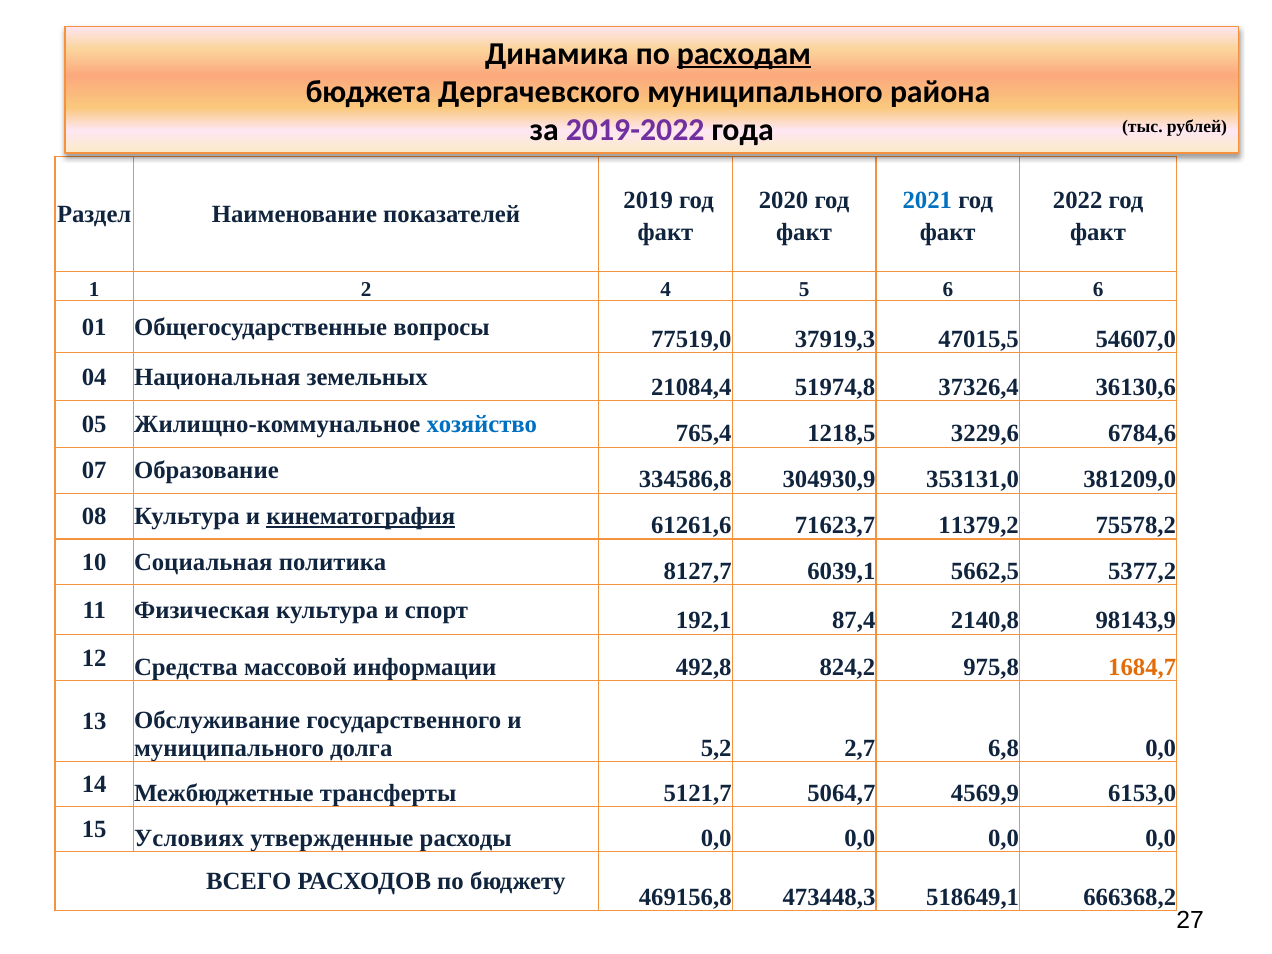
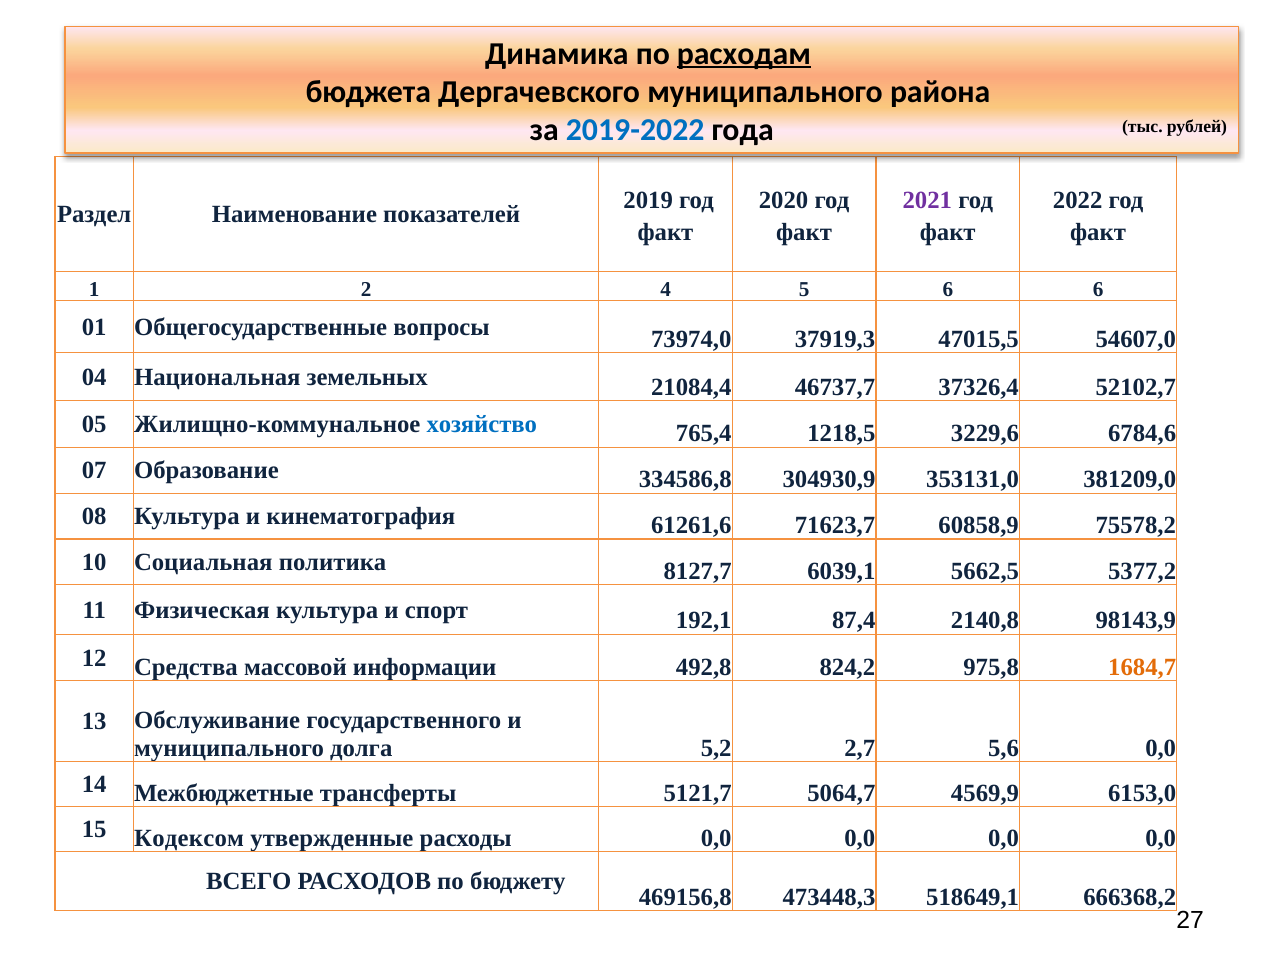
2019-2022 colour: purple -> blue (635, 130)
2021 colour: blue -> purple (927, 201)
77519,0: 77519,0 -> 73974,0 (691, 339)
51974,8: 51974,8 -> 46737,7 (835, 387)
36130,6: 36130,6 -> 52102,7 (1136, 387)
кинематография underline: present -> none (361, 517)
11379,2: 11379,2 -> 60858,9 (979, 526)
6,8: 6,8 -> 5,6 (1004, 748)
Условиях: Условиях -> Кодексом (189, 838)
